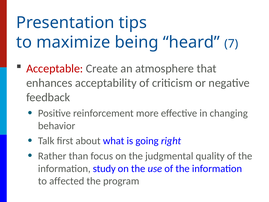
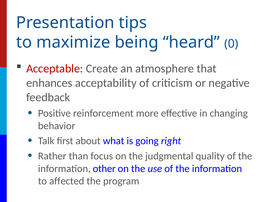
7: 7 -> 0 (231, 44)
study: study -> other (104, 168)
